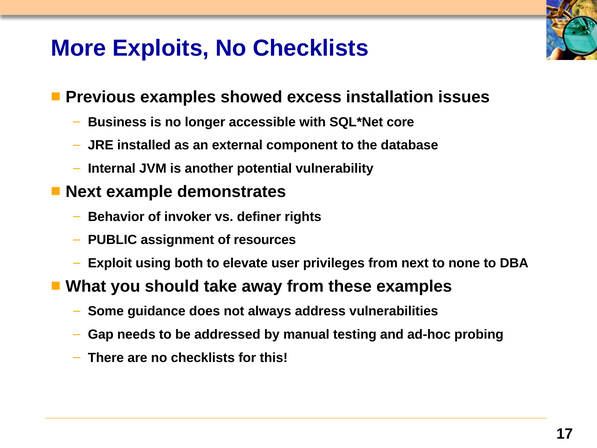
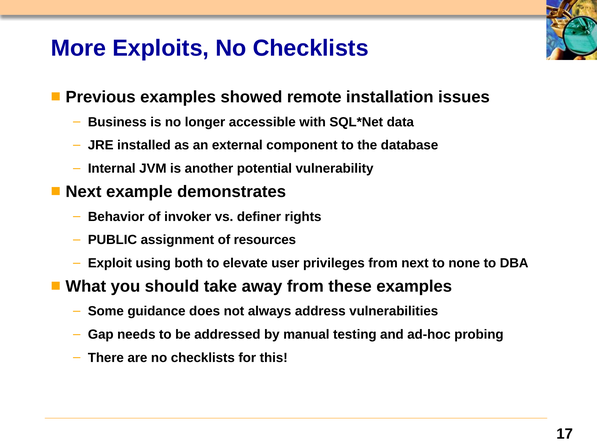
excess: excess -> remote (314, 97)
core: core -> data (400, 122)
